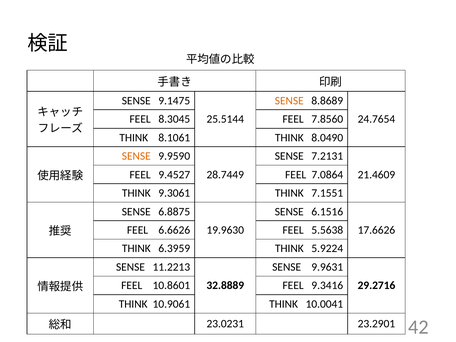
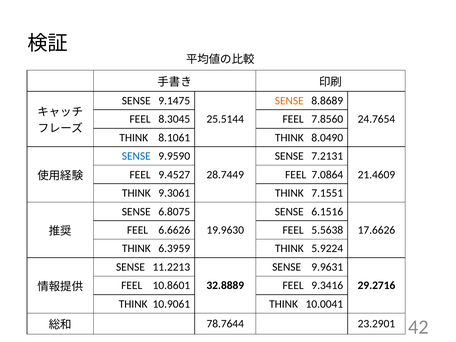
SENSE colour: orange -> blue (136, 156)
6.8875: 6.8875 -> 6.8075 (174, 212)
23.0231: 23.0231 -> 78.7644 (225, 324)
